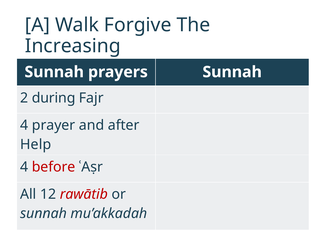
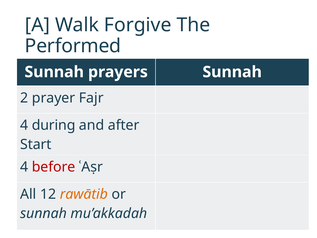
Increasing: Increasing -> Performed (73, 46)
during: during -> prayer (54, 98)
prayer: prayer -> during (54, 125)
Help: Help -> Start (36, 144)
rawātib colour: red -> orange (84, 194)
